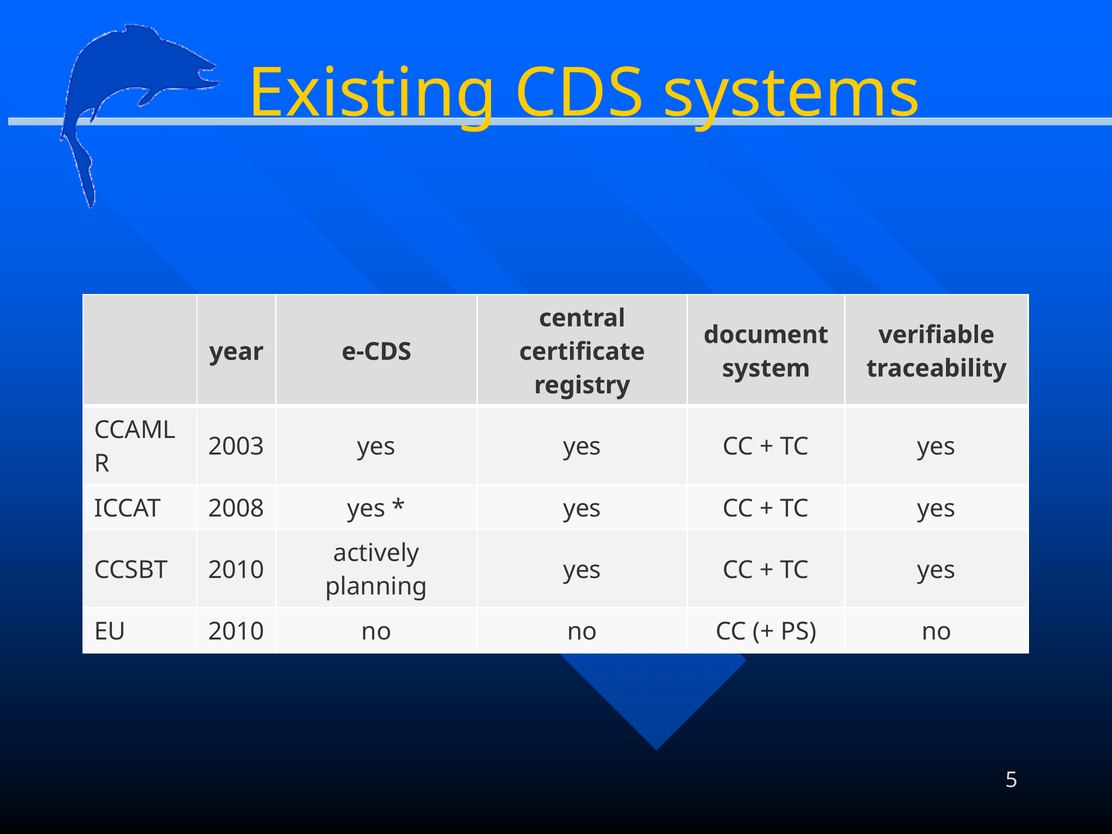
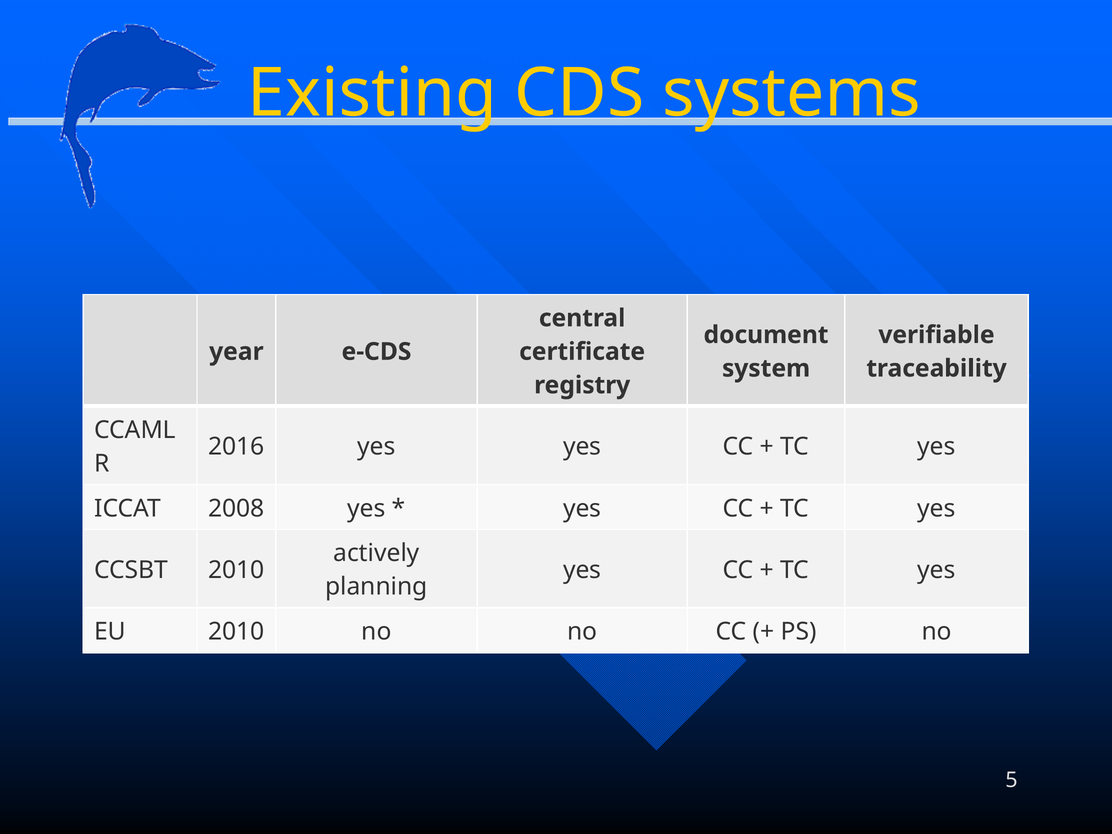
2003: 2003 -> 2016 (236, 447)
